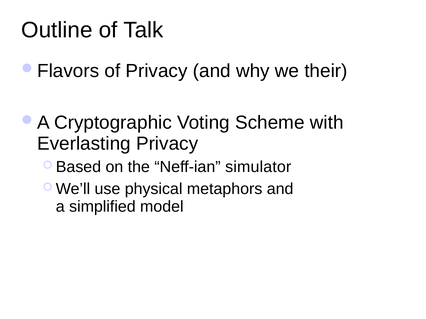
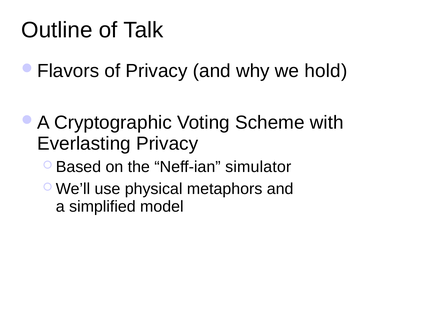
their: their -> hold (326, 71)
